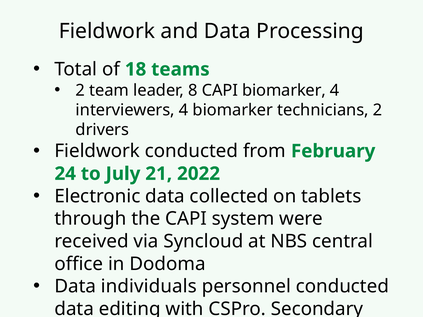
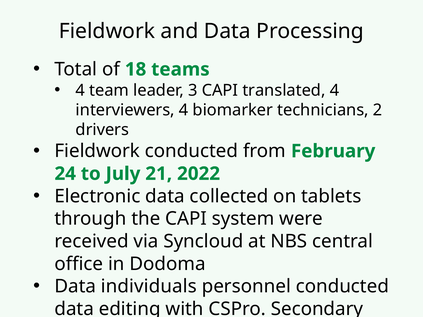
2: 2 -> 4 (80, 90)
8: 8 -> 3 (193, 90)
CAPI biomarker: biomarker -> translated (284, 90)
